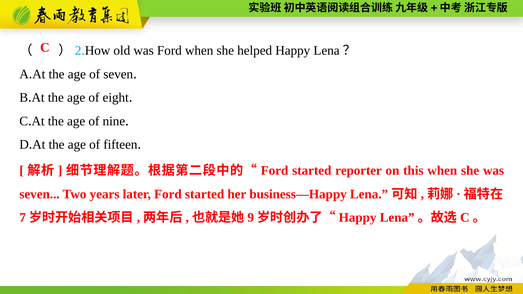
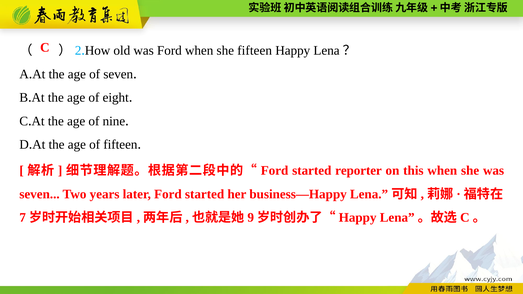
she helped: helped -> fifteen (255, 51)
